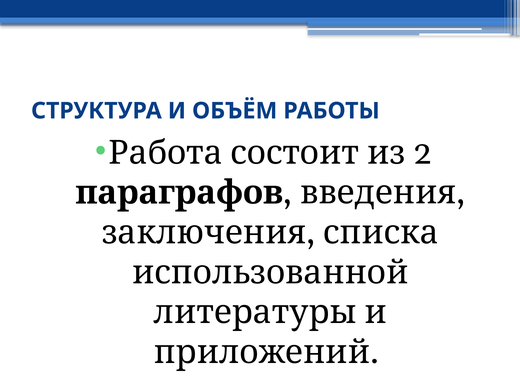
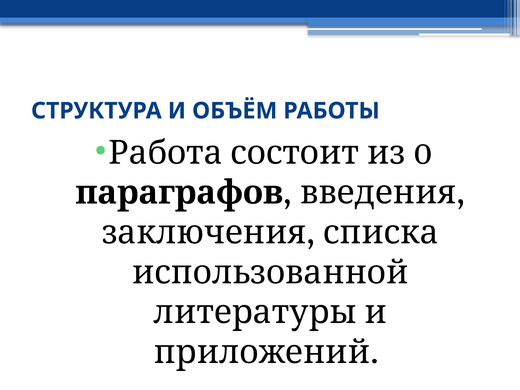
2: 2 -> 0 (423, 153)
